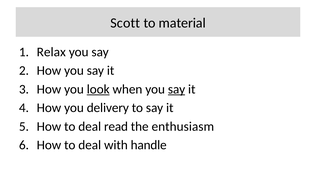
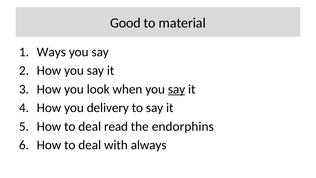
Scott: Scott -> Good (125, 23)
Relax: Relax -> Ways (51, 52)
look underline: present -> none (98, 89)
enthusiasm: enthusiasm -> endorphins (183, 126)
handle: handle -> always (149, 145)
